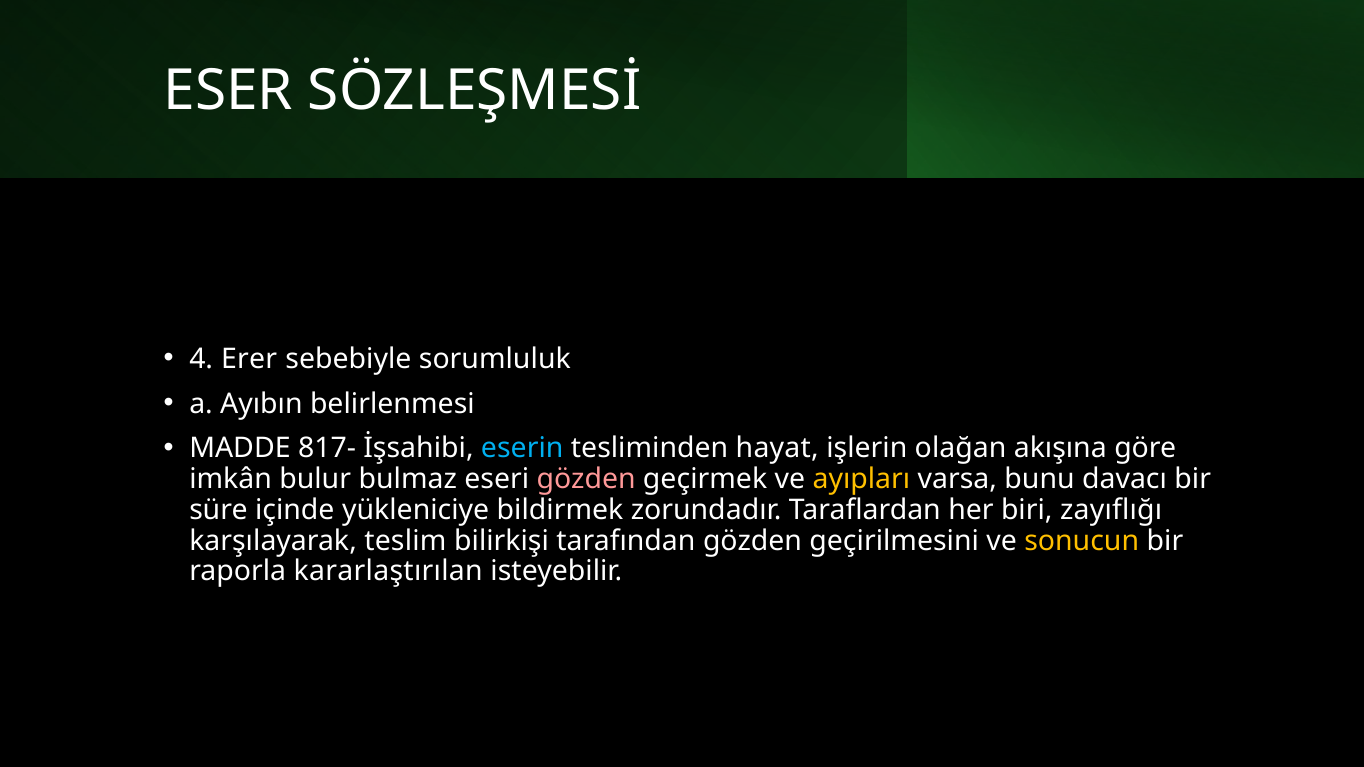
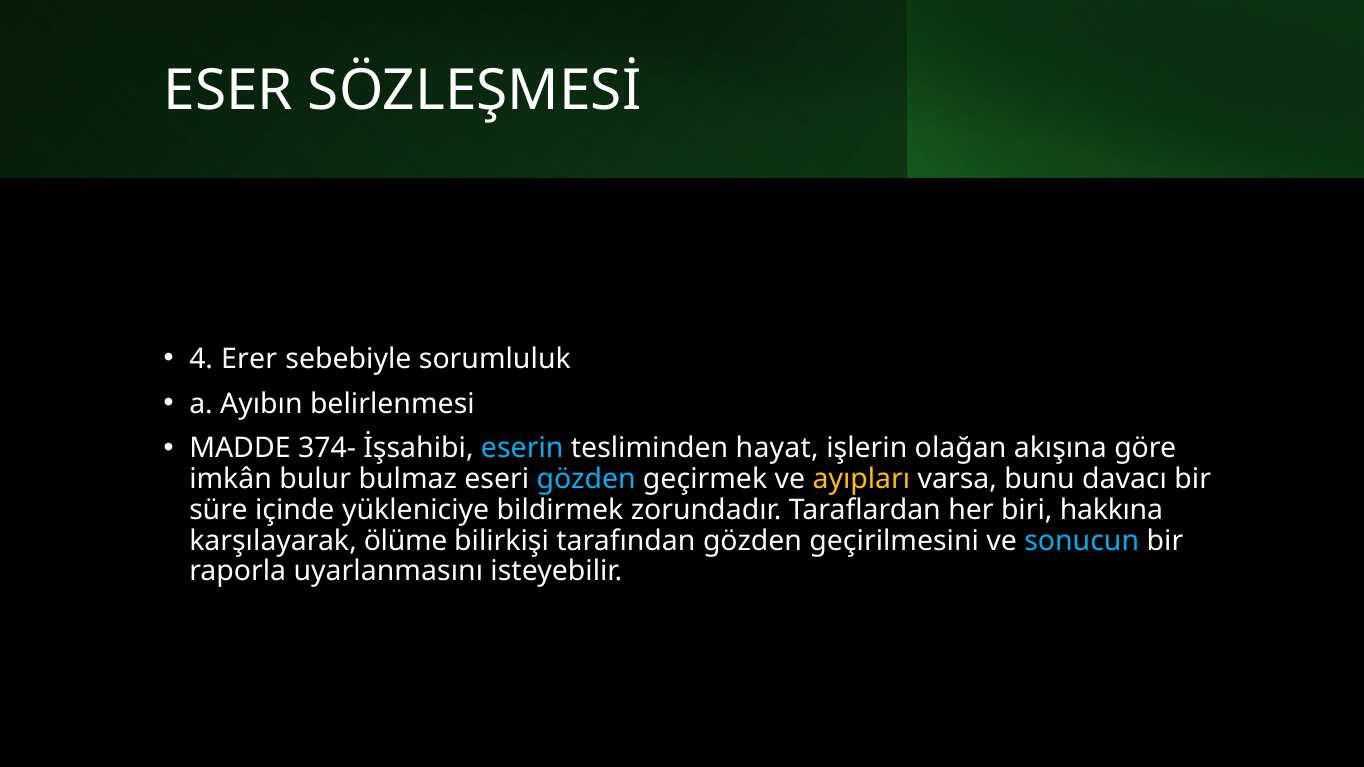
817-: 817- -> 374- (327, 449)
gözden colour: pink -> light blue (586, 479)
zayıflığı: zayıflığı -> hakkına (1111, 510)
teslim: teslim -> ölüme (406, 541)
sonucun colour: yellow -> light blue (1082, 541)
kararlaştırılan: kararlaştırılan -> uyarlanmasını (388, 572)
